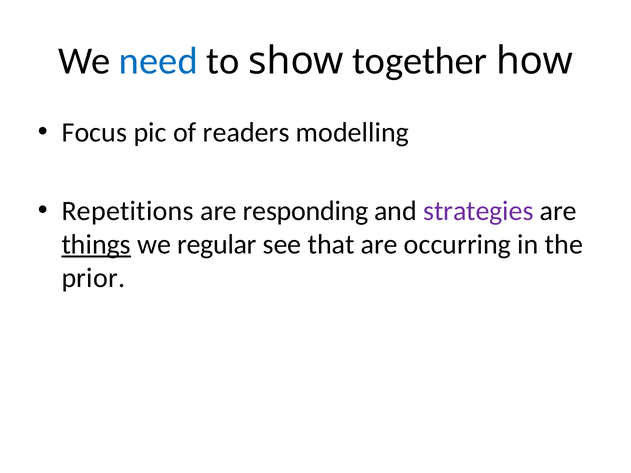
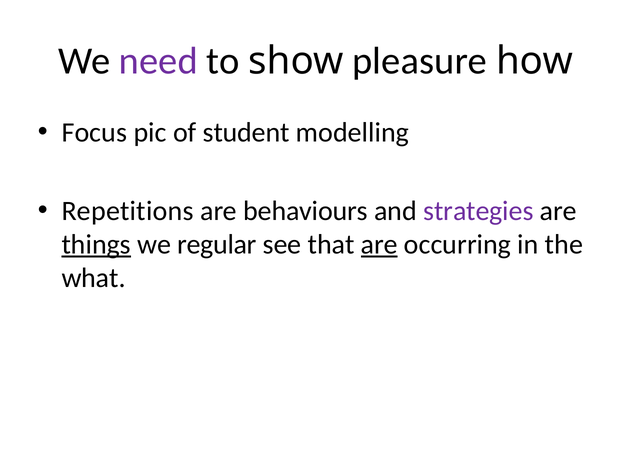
need colour: blue -> purple (158, 61)
together: together -> pleasure (420, 61)
readers: readers -> student (246, 132)
responding: responding -> behaviours (306, 211)
are underline: none -> present (379, 245)
prior: prior -> what (94, 278)
